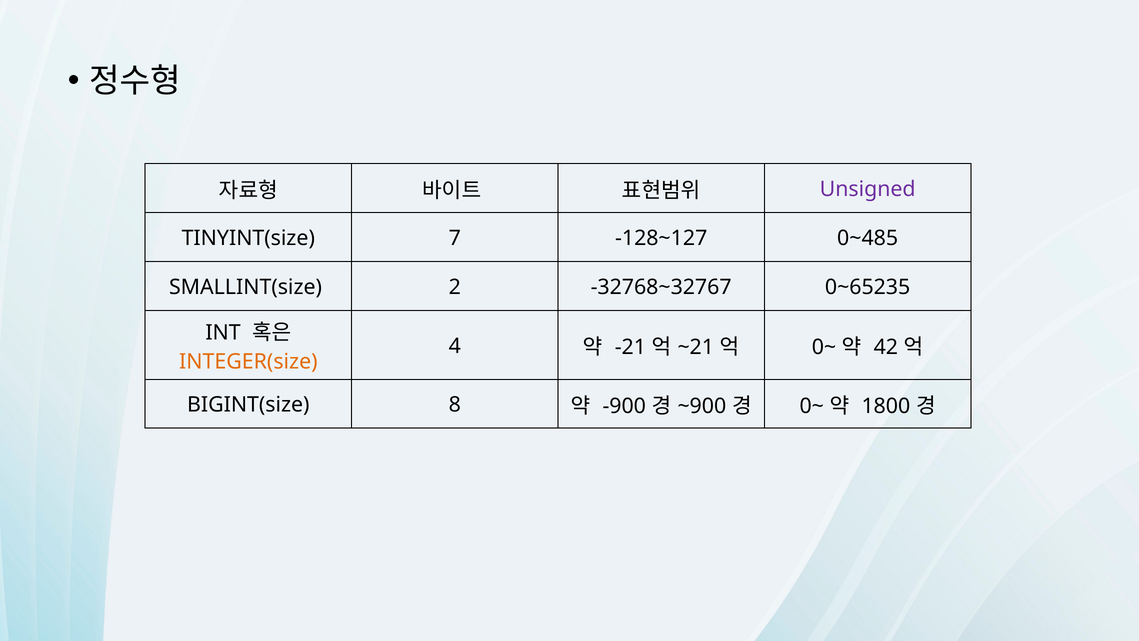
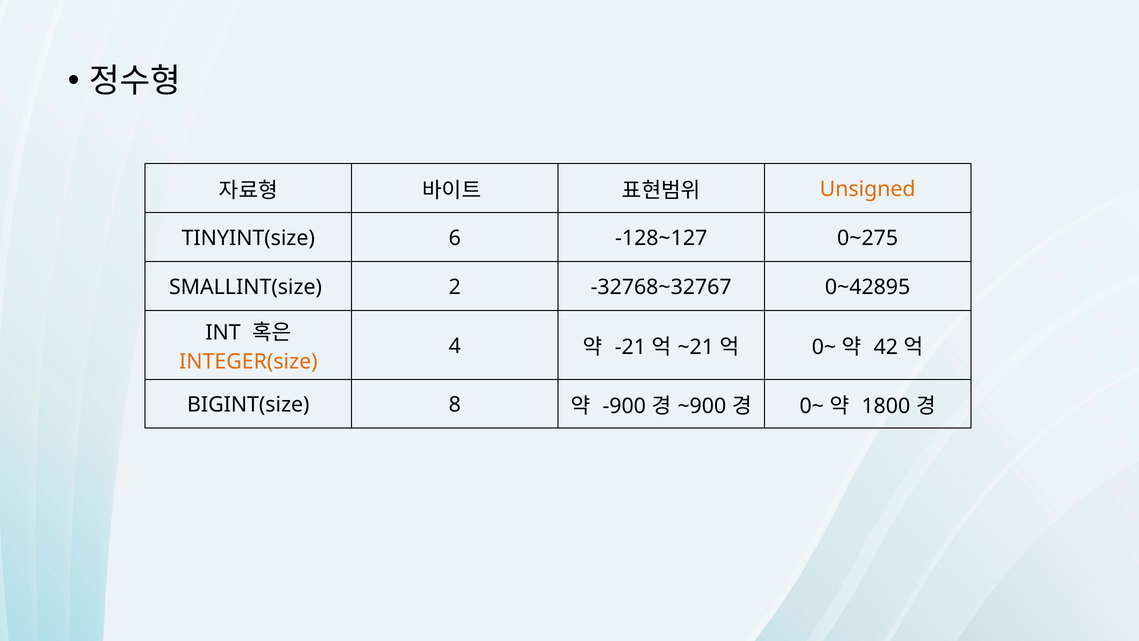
Unsigned colour: purple -> orange (868, 189)
7: 7 -> 6 (455, 238)
0~485: 0~485 -> 0~275 (868, 238)
0~65235: 0~65235 -> 0~42895 (868, 287)
